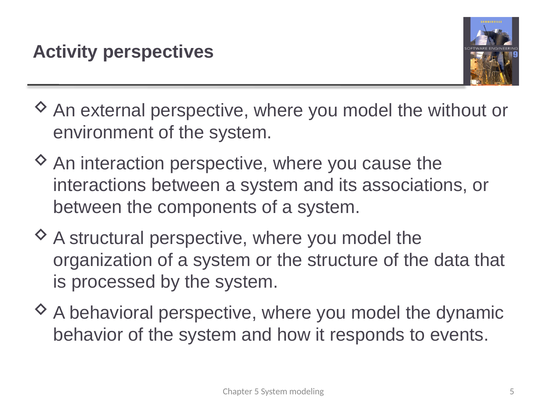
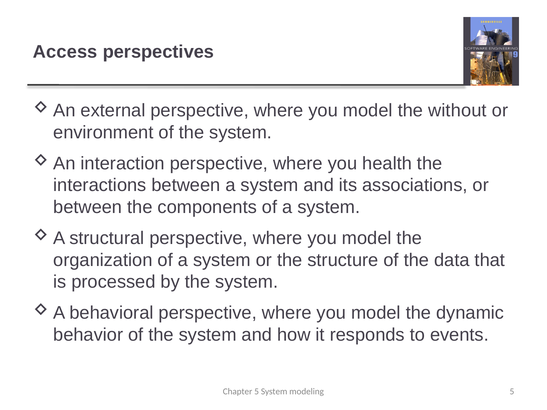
Activity: Activity -> Access (65, 52)
cause: cause -> health (387, 164)
